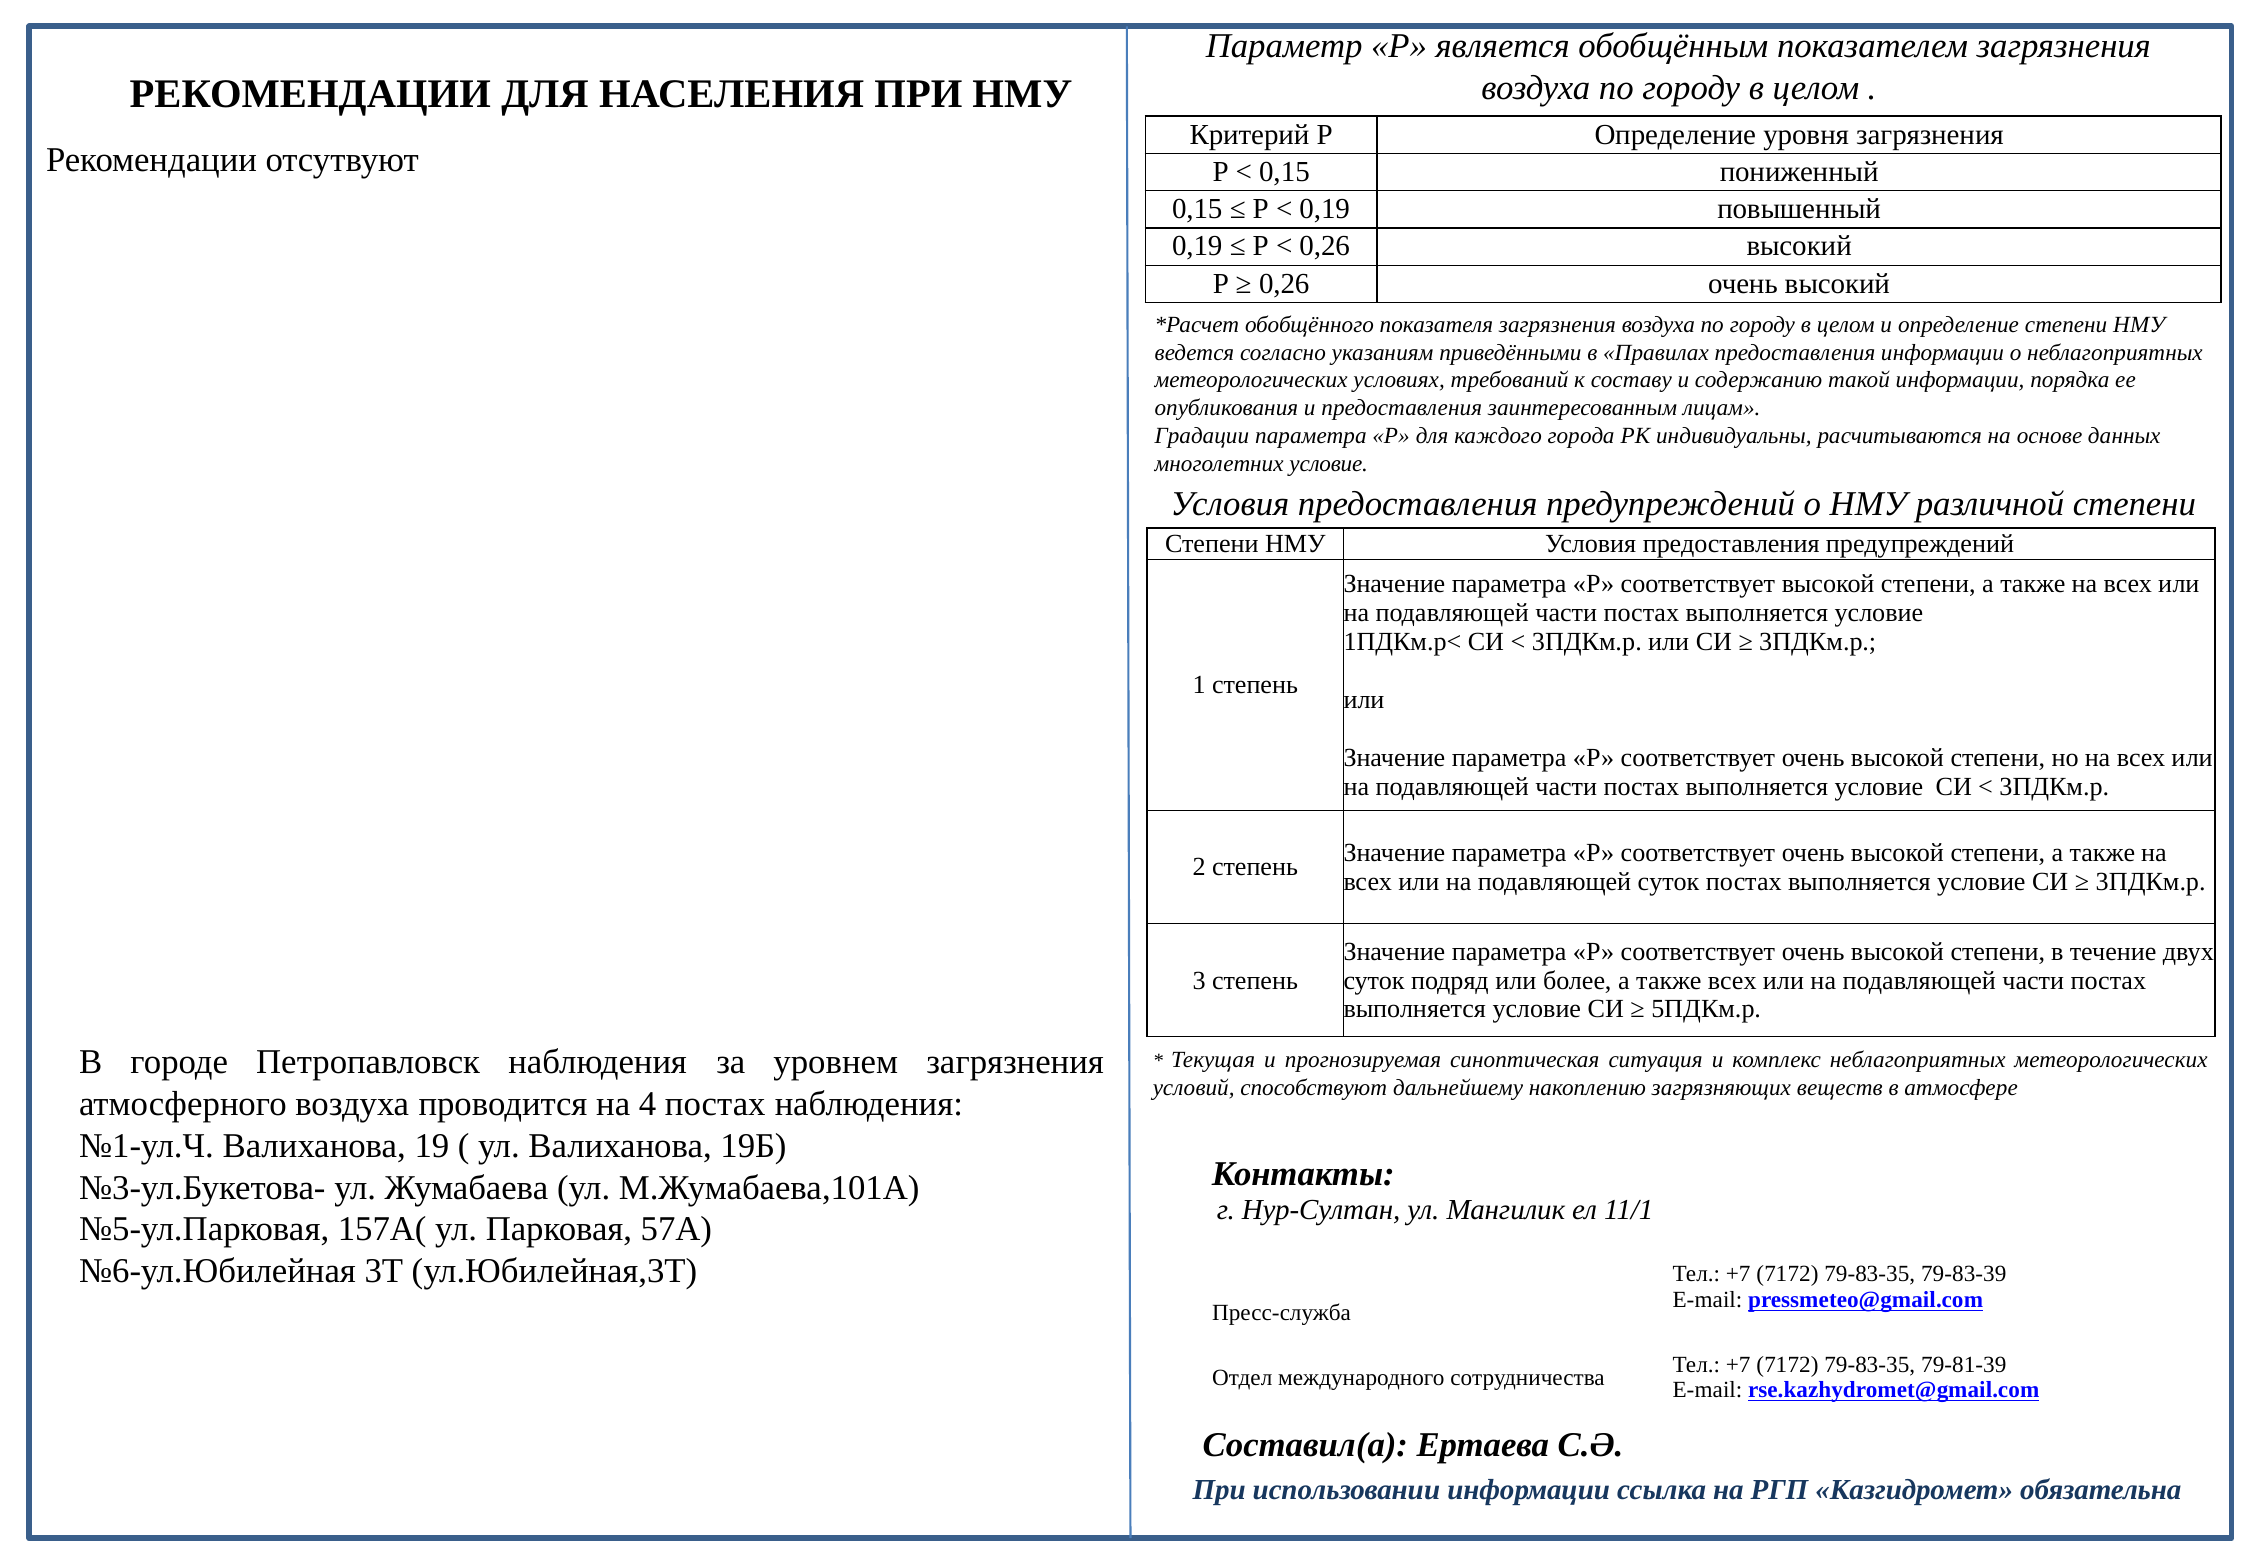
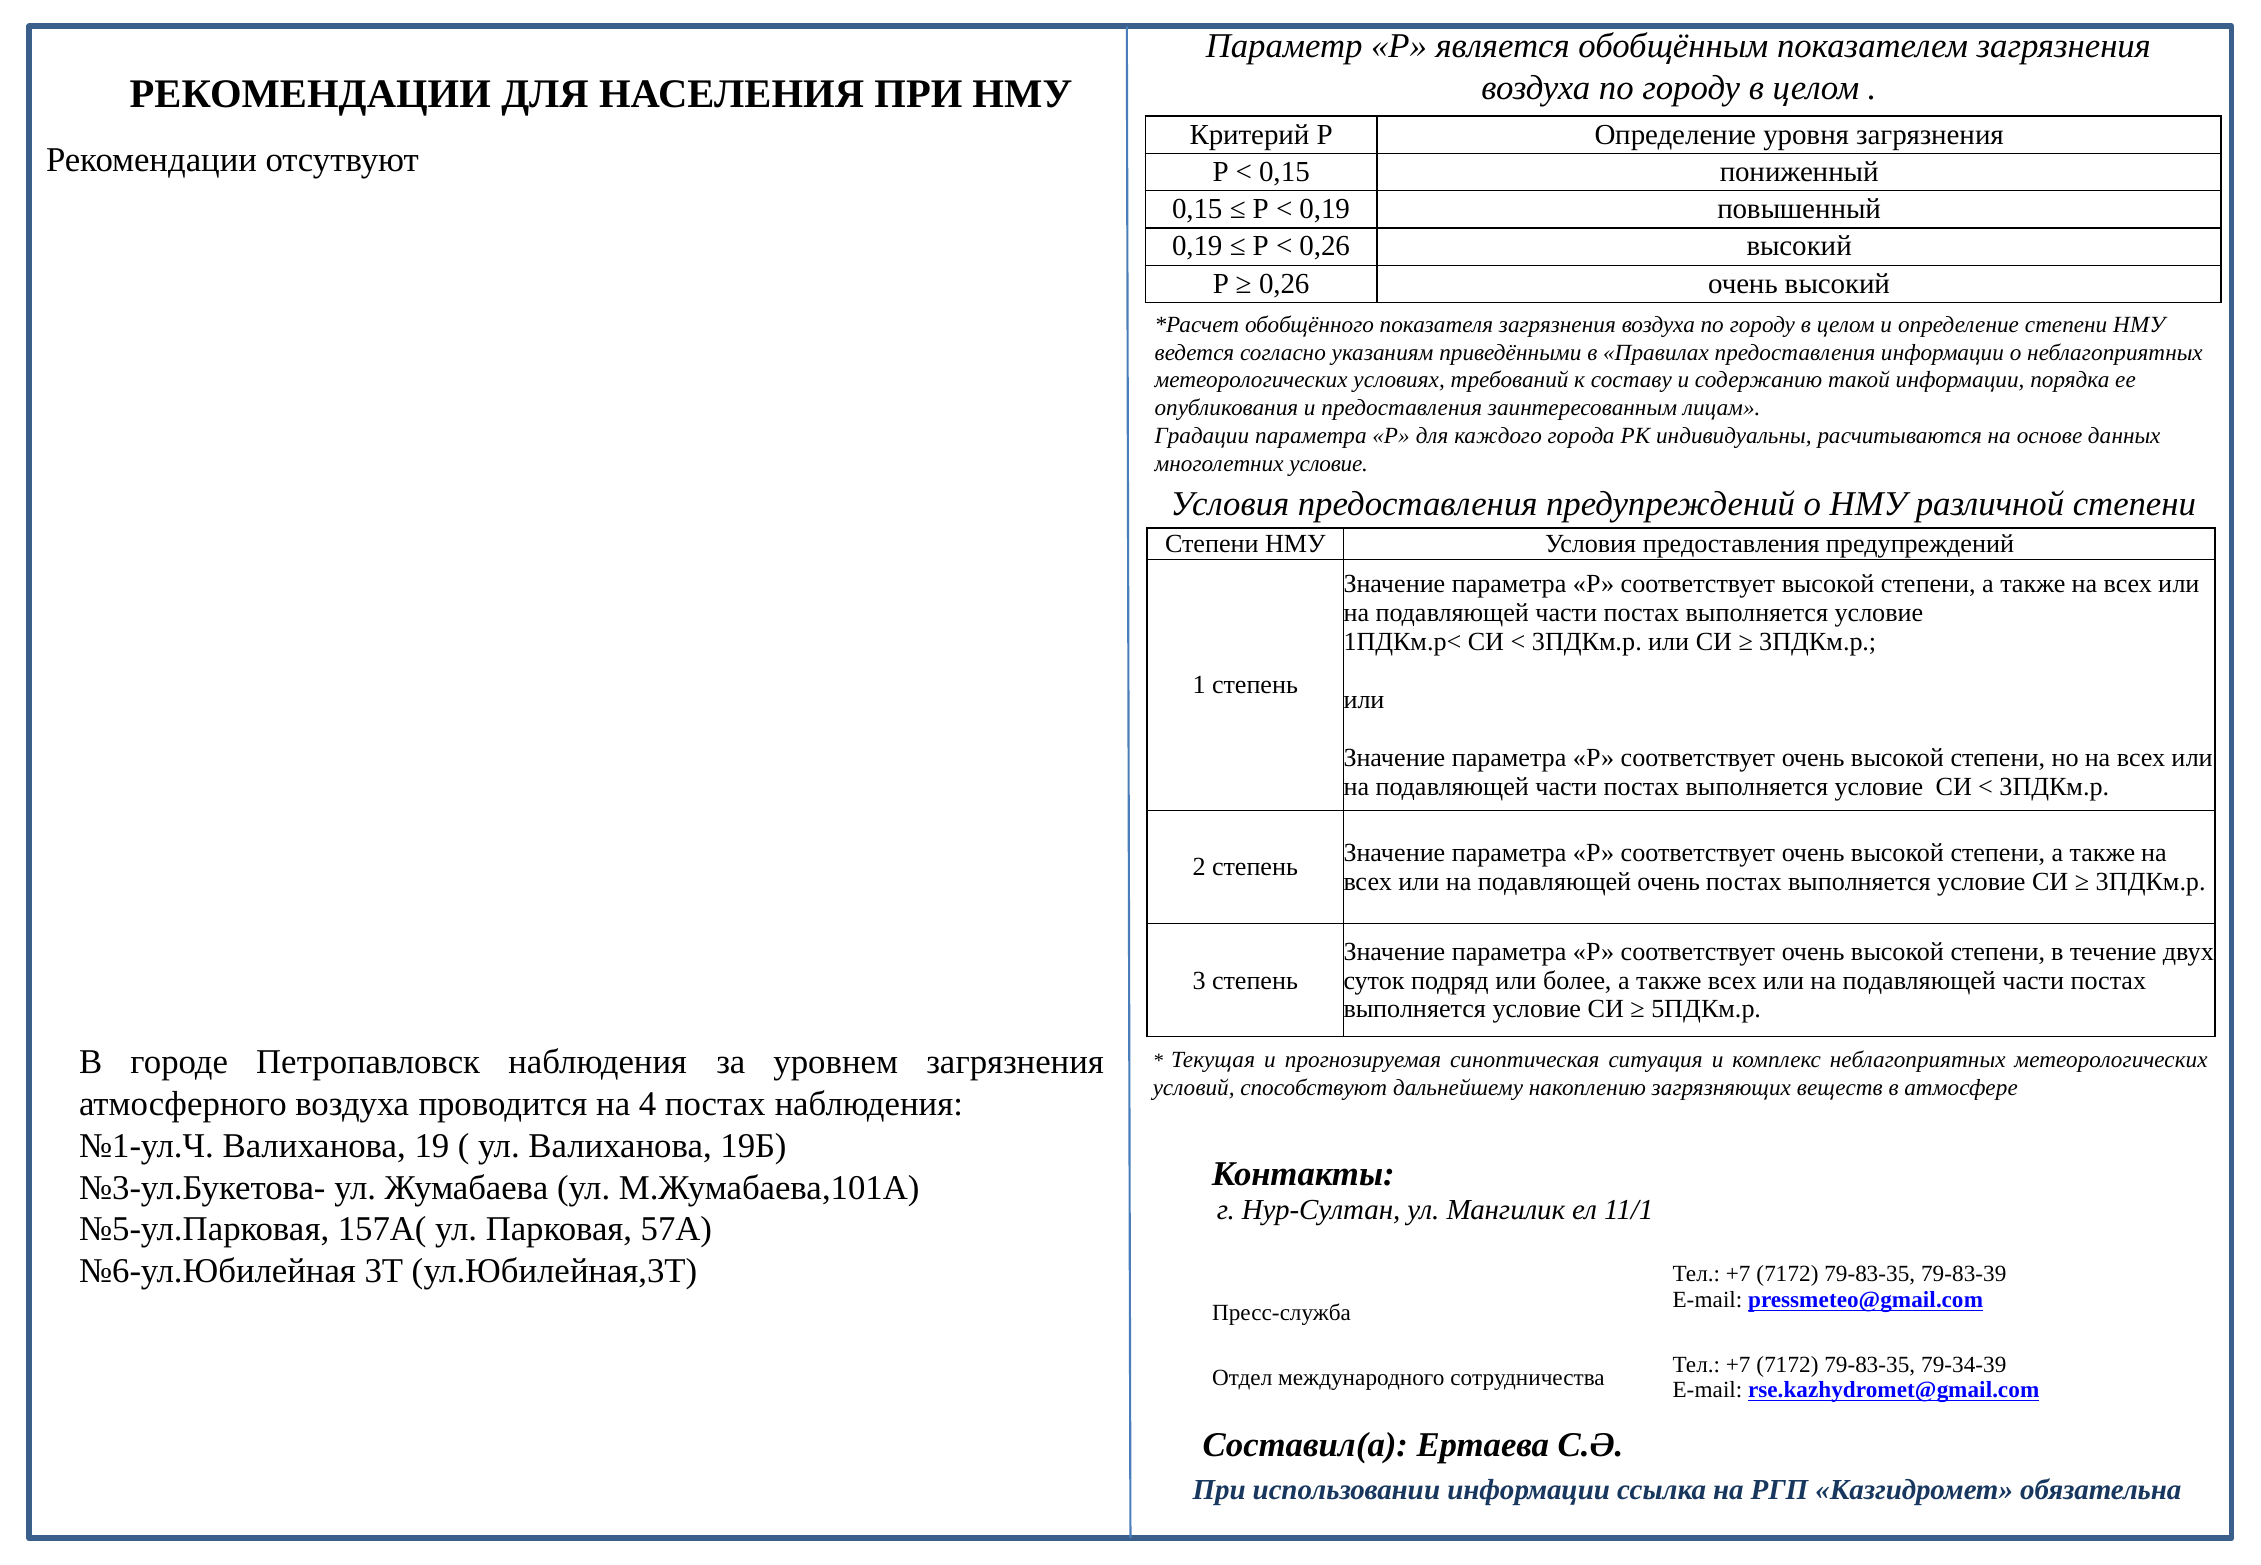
подавляющей суток: суток -> очень (1669, 882)
79-81-39: 79-81-39 -> 79-34-39 (1964, 1365)
